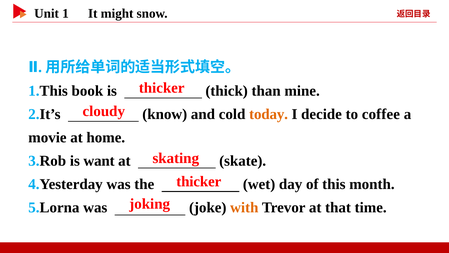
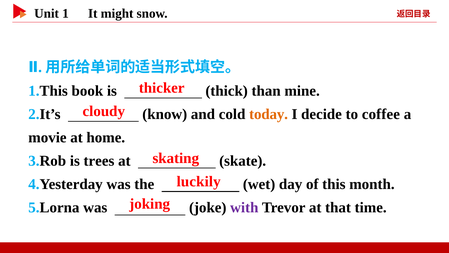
want: want -> trees (99, 161)
thicker: thicker -> luckily (199, 181)
with colour: orange -> purple (244, 207)
